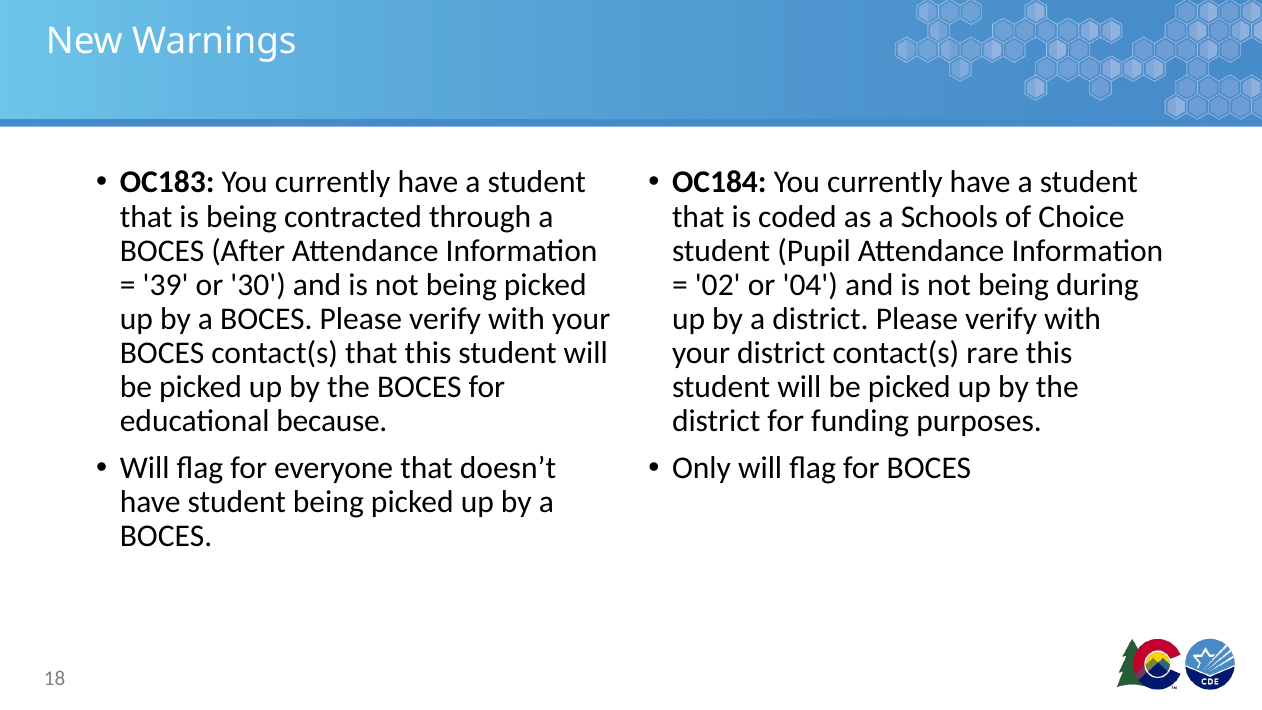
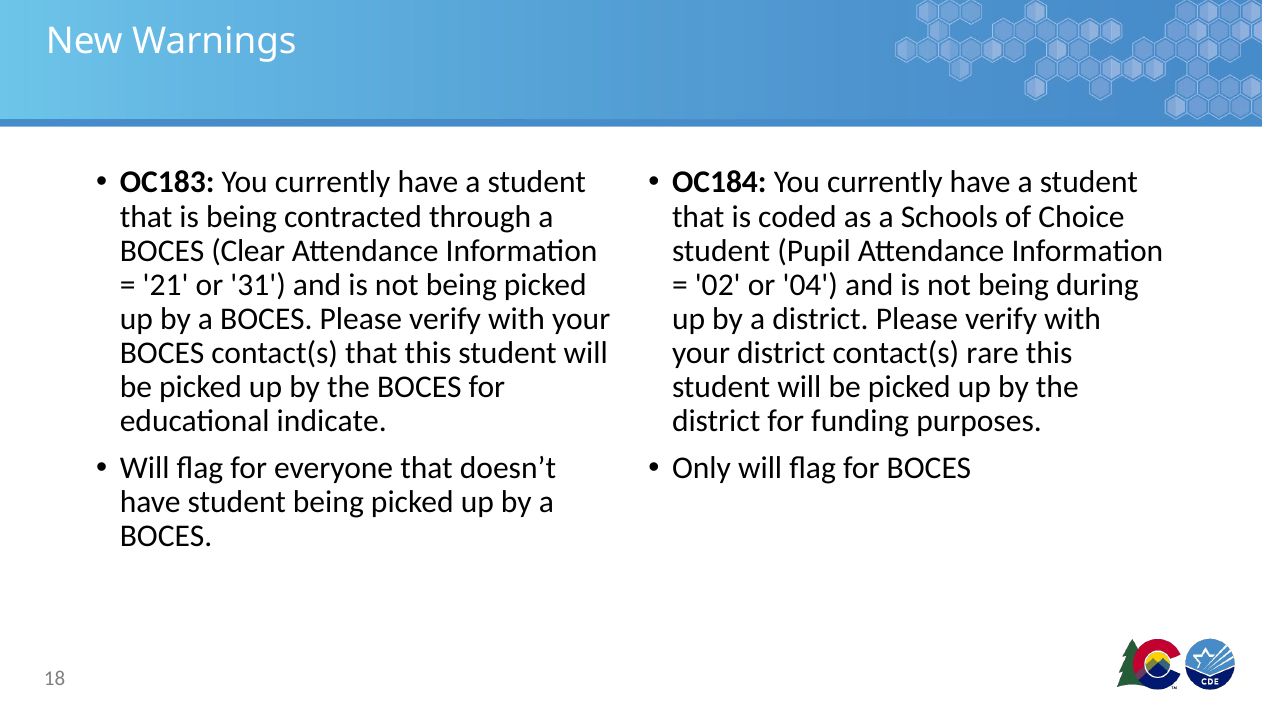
After: After -> Clear (248, 251)
39: 39 -> 21 (166, 285)
30: 30 -> 31 (258, 285)
because: because -> indicate (332, 421)
